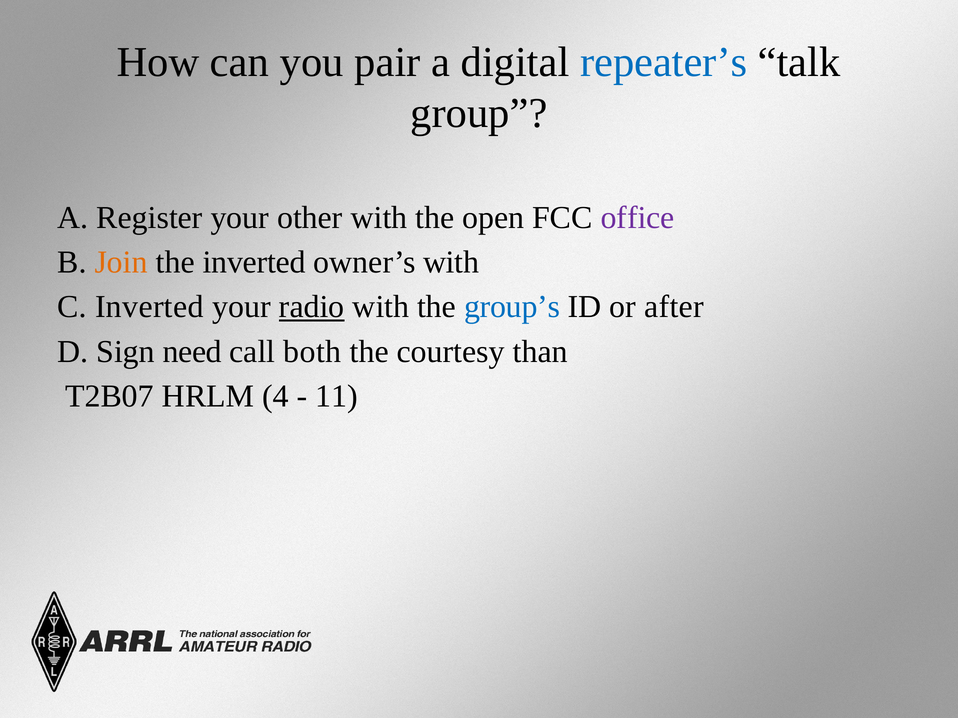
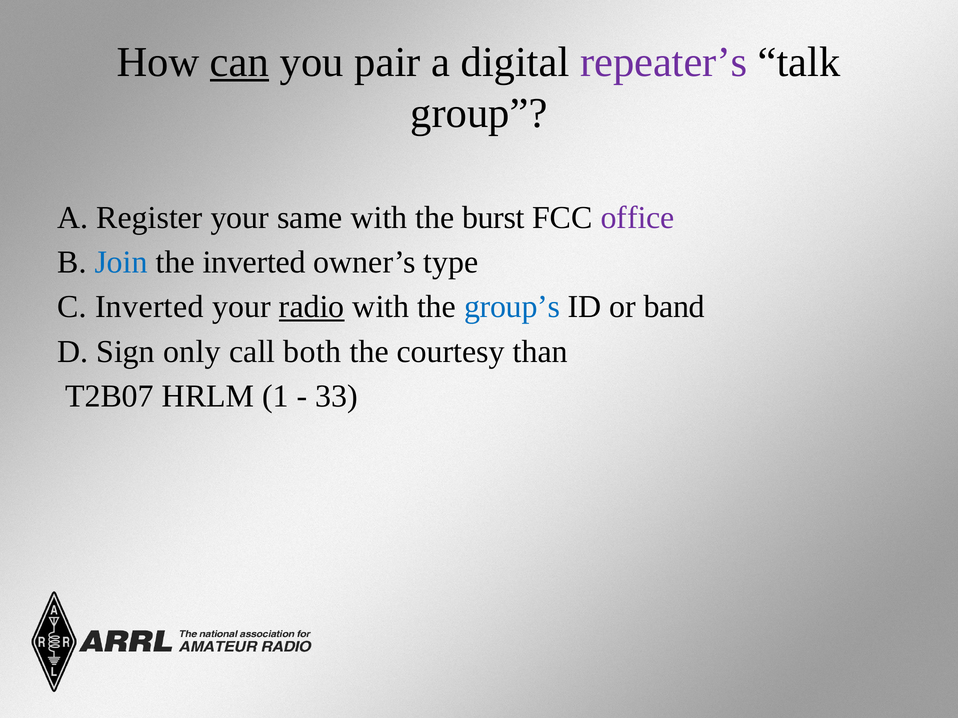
can underline: none -> present (239, 62)
repeater’s colour: blue -> purple (664, 62)
other: other -> same (310, 218)
open: open -> burst (493, 218)
Join colour: orange -> blue (121, 262)
owner’s with: with -> type (451, 262)
after: after -> band (674, 307)
need: need -> only (192, 352)
4: 4 -> 1 (275, 396)
11: 11 -> 33 (337, 396)
